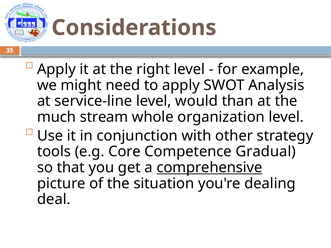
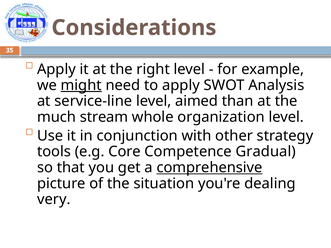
might underline: none -> present (81, 85)
would: would -> aimed (197, 101)
deal: deal -> very (54, 199)
